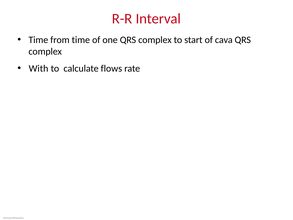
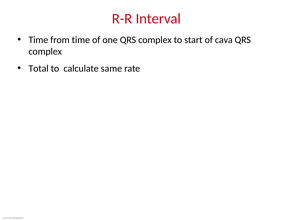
With: With -> Total (39, 68)
flows: flows -> same (111, 68)
